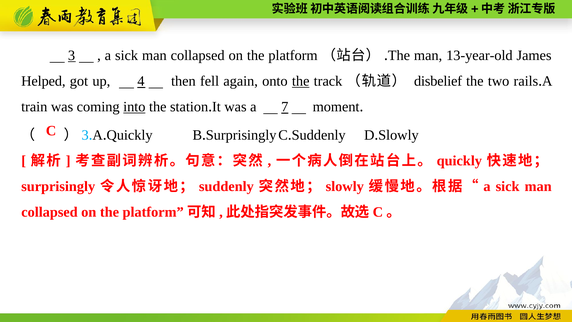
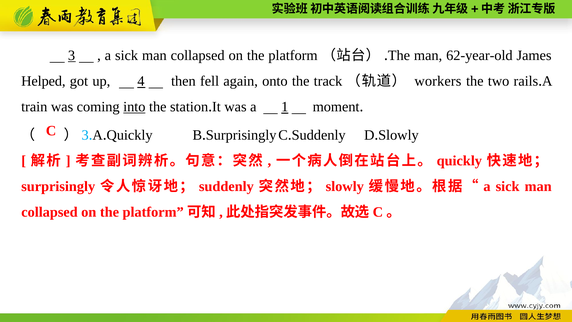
13-year-old: 13-year-old -> 62-year-old (479, 55)
the underline: present -> none (301, 81)
disbelief: disbelief -> workers (438, 81)
7: 7 -> 1 (285, 107)
